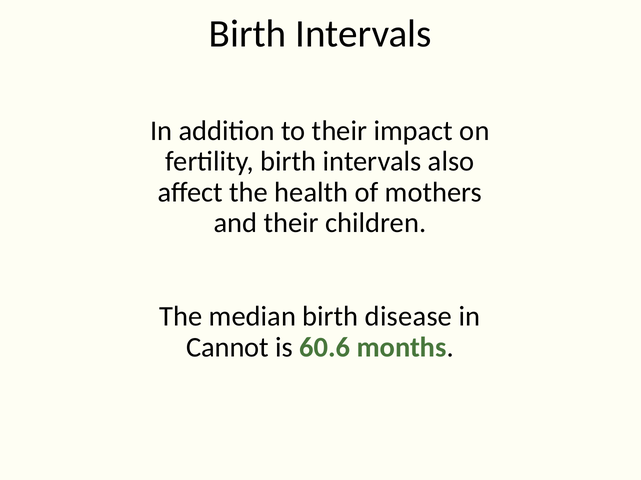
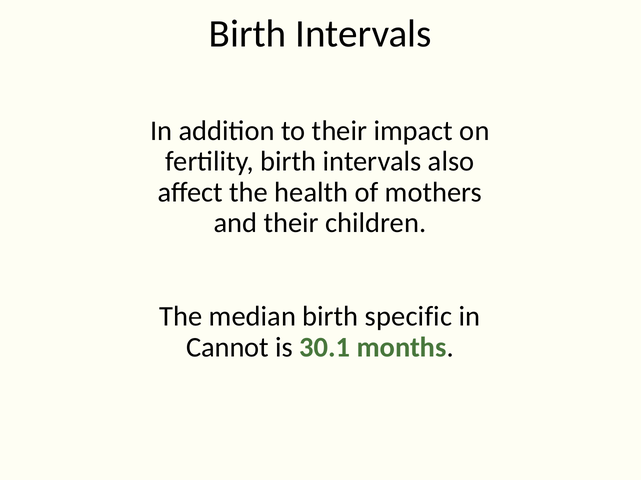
disease: disease -> specific (409, 317)
60.6: 60.6 -> 30.1 (325, 348)
